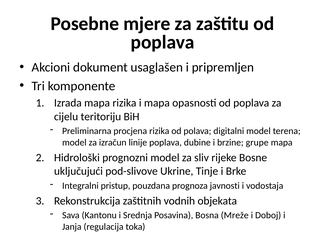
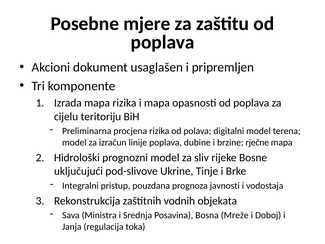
grupe: grupe -> rječne (257, 142)
Kantonu: Kantonu -> Ministra (99, 215)
